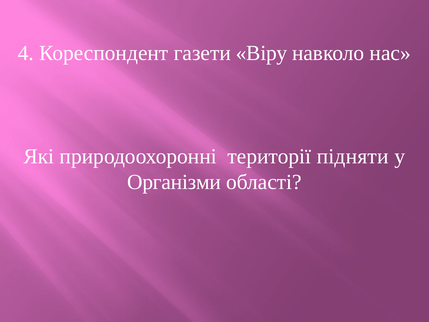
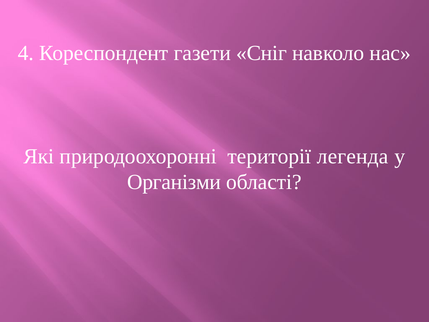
Віру: Віру -> Сніг (262, 53)
підняти: підняти -> легенда (353, 156)
